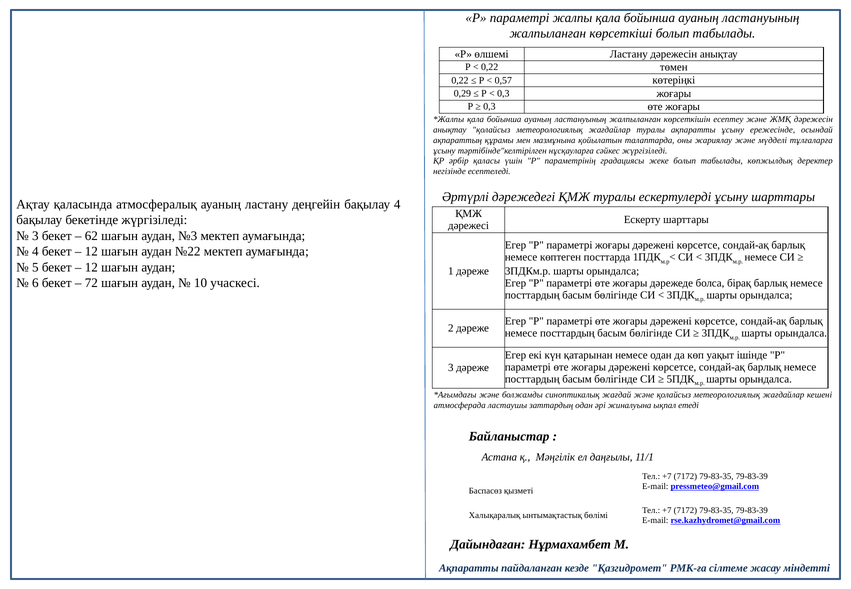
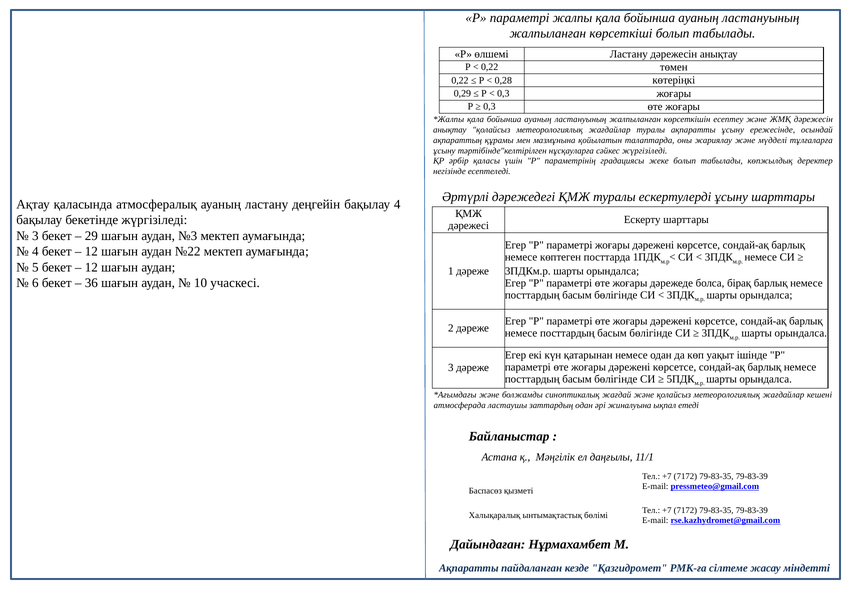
0,57: 0,57 -> 0,28 (503, 80)
62: 62 -> 29 (91, 236)
72: 72 -> 36 (91, 283)
